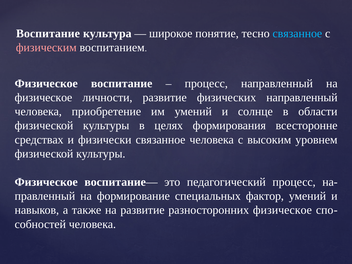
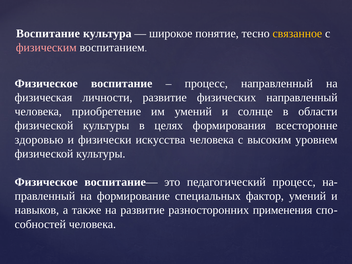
связанное colour: light blue -> yellow (297, 33)
физическое: физическое -> физическая (43, 97)
средствах: средствах -> здоровью (39, 140)
физически связанное: связанное -> искусства (160, 140)
разносторонних физическое: физическое -> применения (283, 210)
